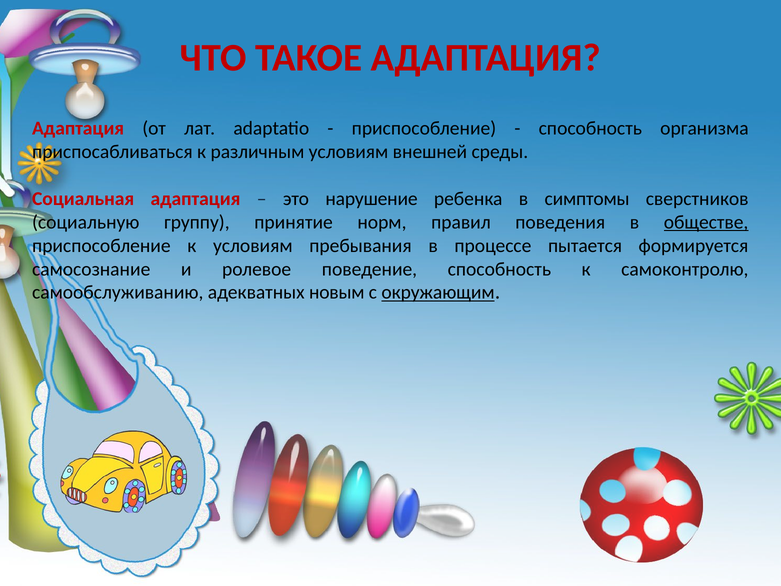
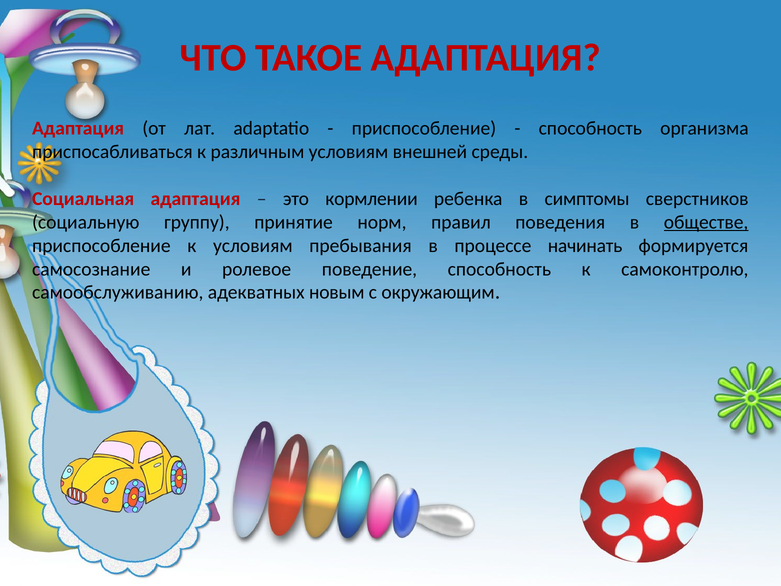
нарушение: нарушение -> кормлении (372, 199)
пытается: пытается -> начинать (585, 246)
окружающим underline: present -> none (438, 292)
